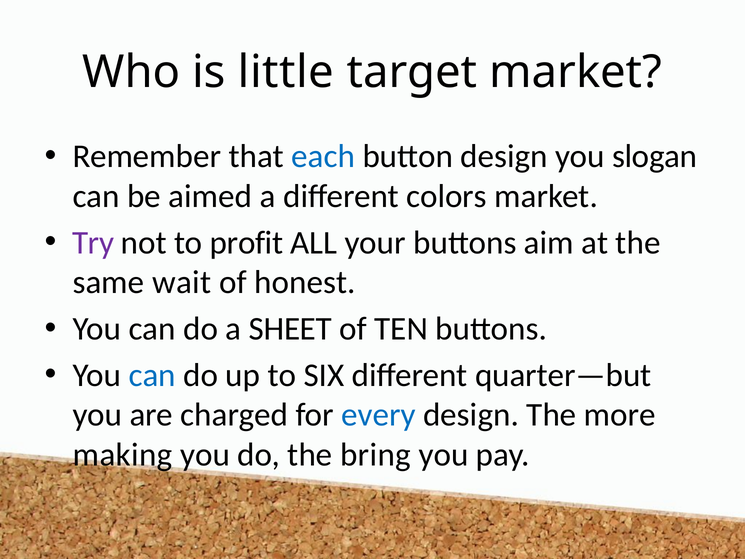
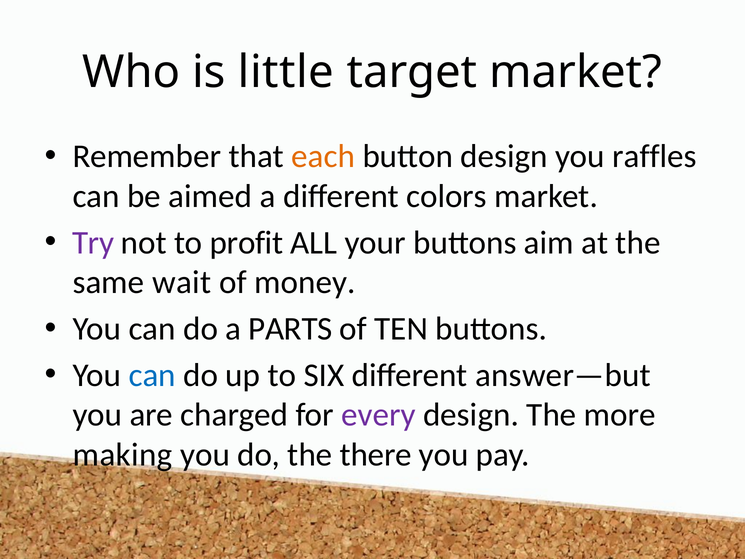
each colour: blue -> orange (323, 156)
slogan: slogan -> raffles (654, 156)
honest: honest -> money (305, 282)
SHEET: SHEET -> PARTS (290, 329)
quarter—but: quarter—but -> answer—but (563, 375)
every colour: blue -> purple (379, 415)
bring: bring -> there (376, 455)
